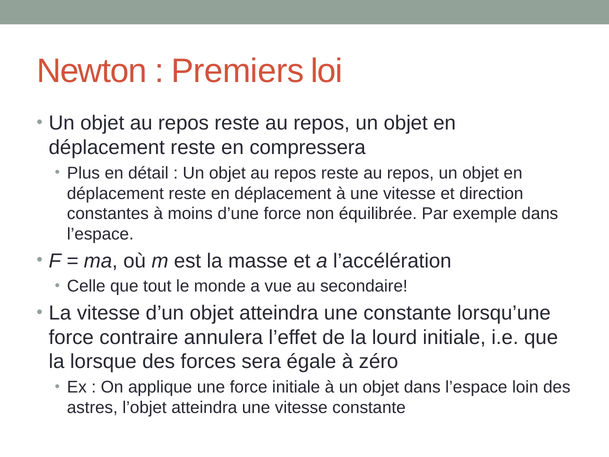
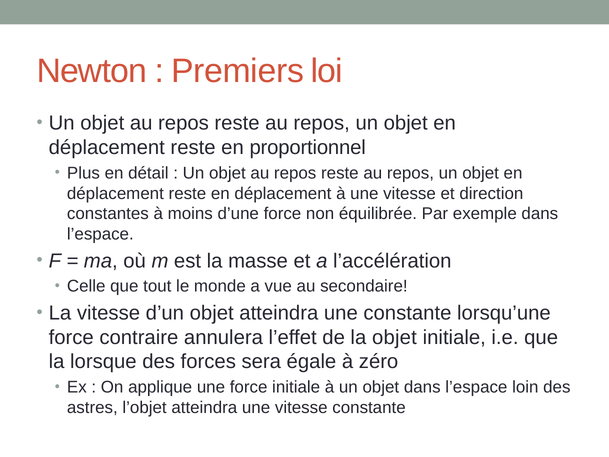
compressera: compressera -> proportionnel (308, 148)
la lourd: lourd -> objet (394, 337)
